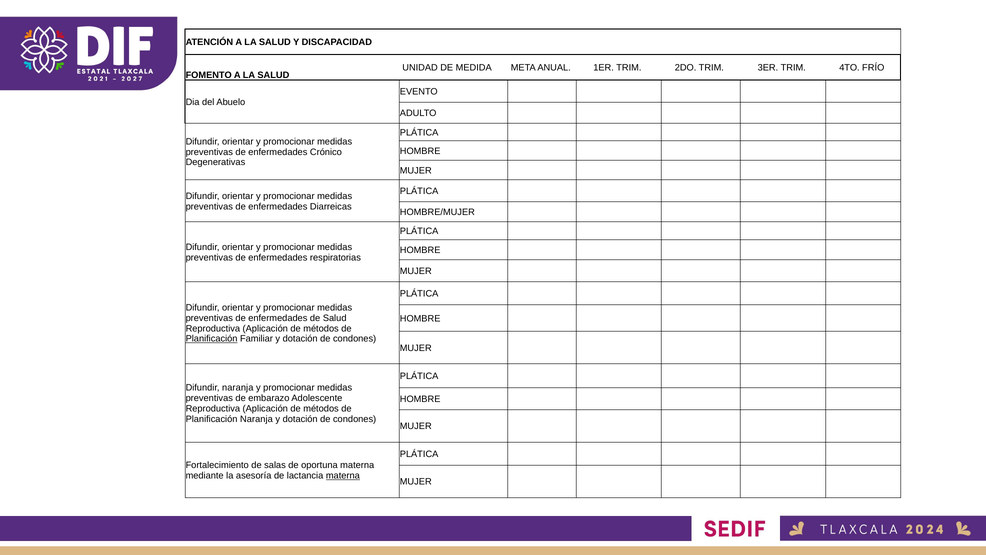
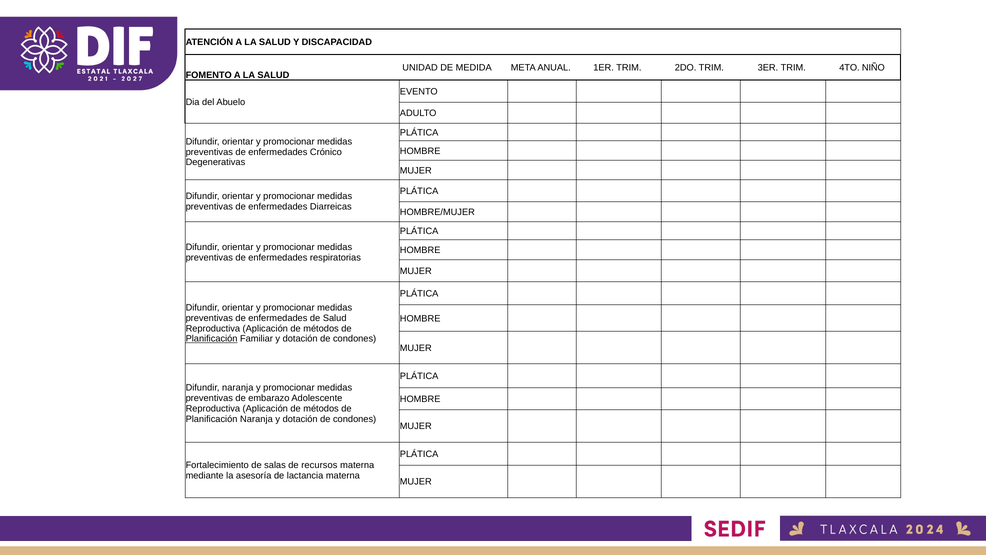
FRÍO: FRÍO -> NIÑO (873, 68)
oportuna: oportuna -> recursos (319, 465)
materna underline: present -> none (343, 475)
